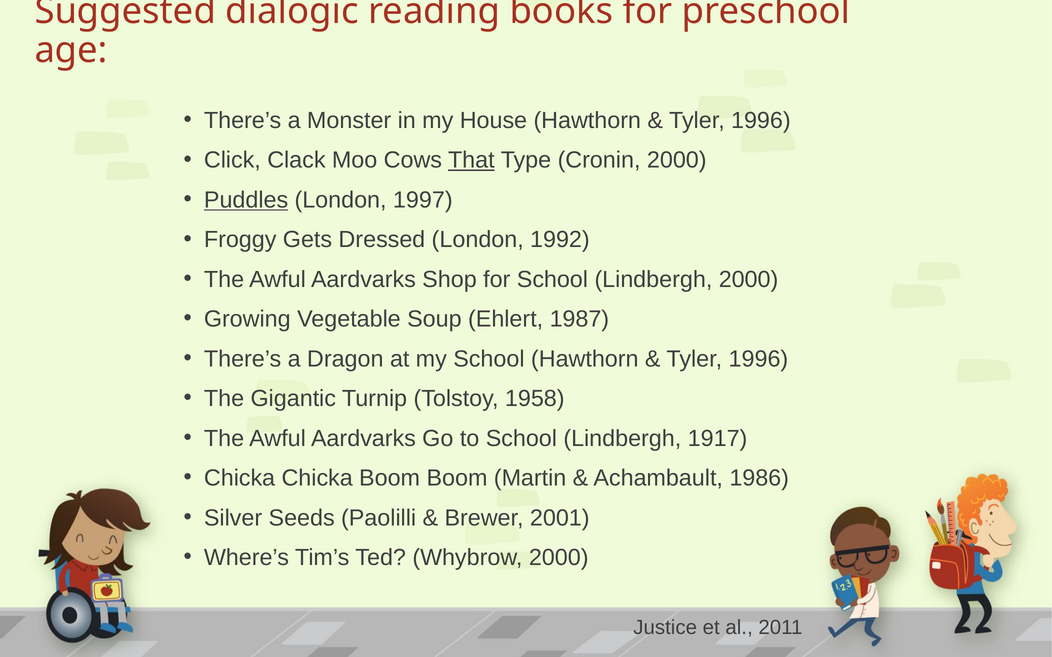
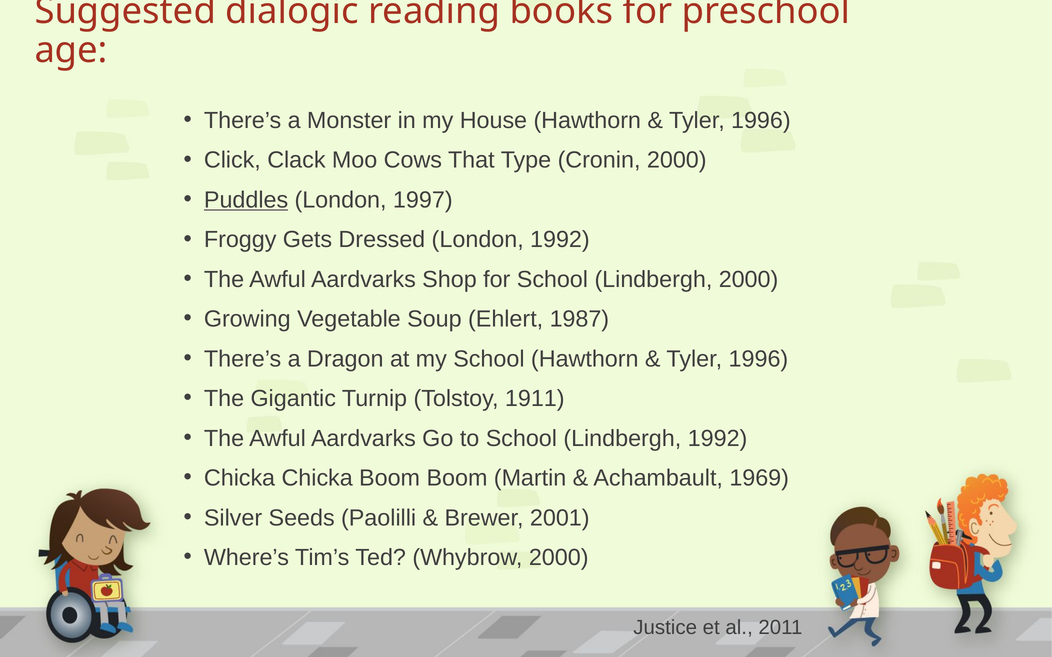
That underline: present -> none (471, 160)
1958: 1958 -> 1911 (535, 399)
Lindbergh 1917: 1917 -> 1992 (718, 439)
1986: 1986 -> 1969 (759, 478)
